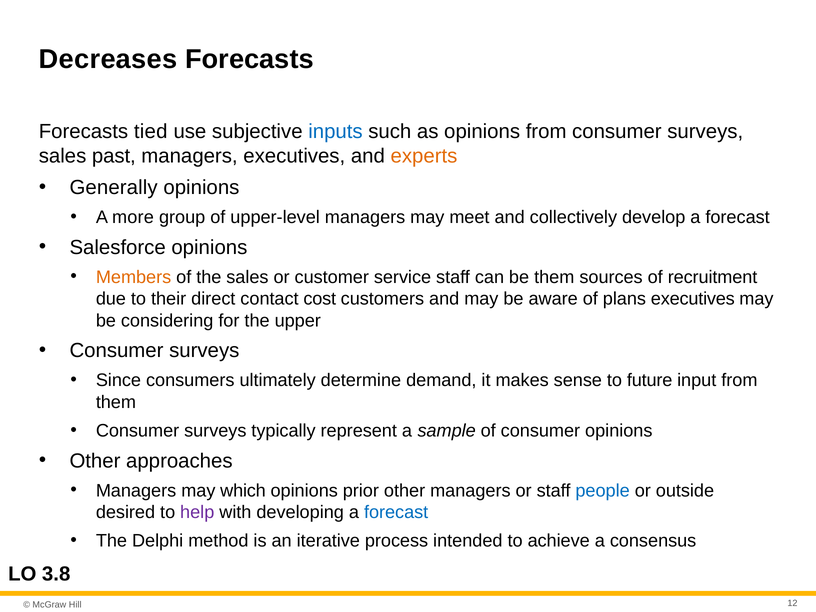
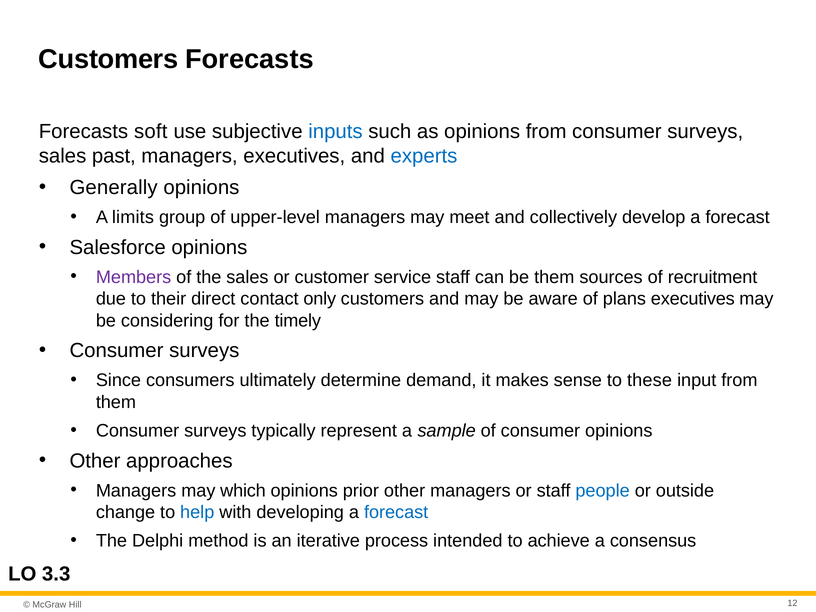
Decreases: Decreases -> Customers (108, 59)
tied: tied -> soft (151, 132)
experts colour: orange -> blue (424, 156)
more: more -> limits (133, 217)
Members colour: orange -> purple (134, 277)
cost: cost -> only (320, 299)
upper: upper -> timely (298, 321)
future: future -> these (650, 380)
desired: desired -> change (126, 512)
help colour: purple -> blue (197, 512)
3.8: 3.8 -> 3.3 (56, 574)
